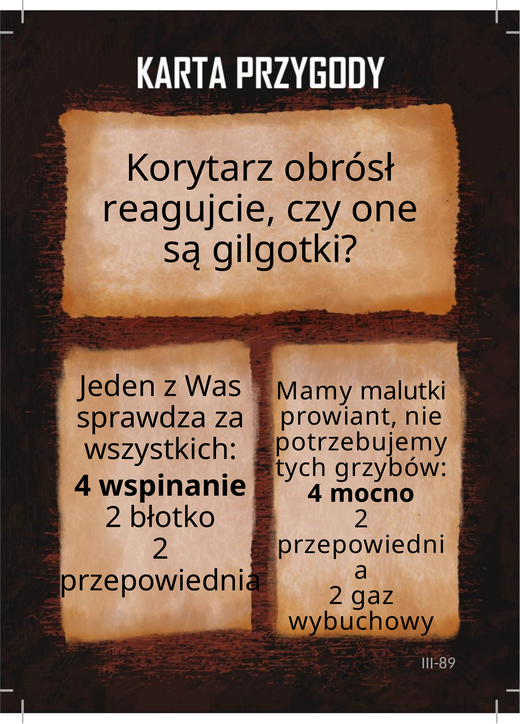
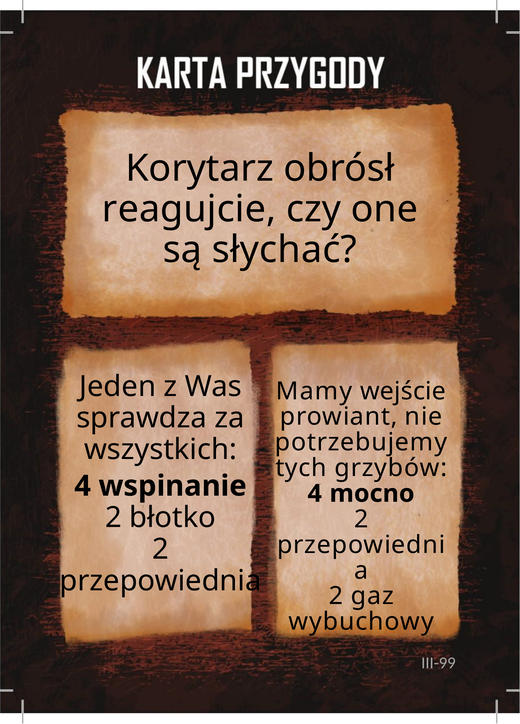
gilgotki: gilgotki -> słychać (284, 250)
malutki: malutki -> wejście (403, 391)
III-89: III-89 -> III-99 (438, 663)
